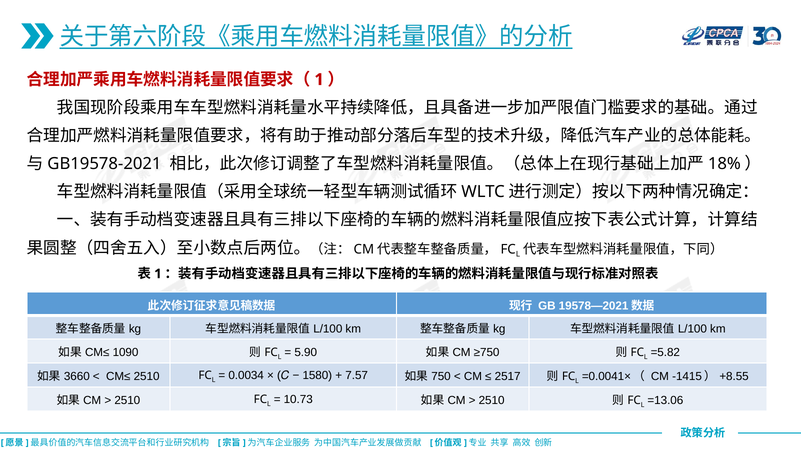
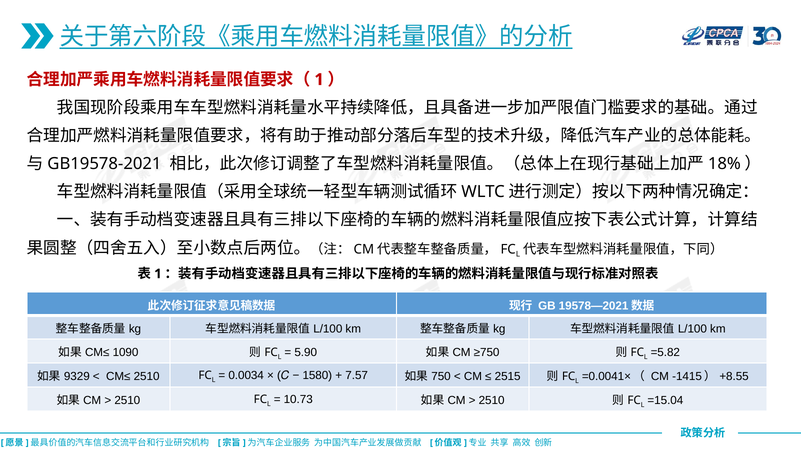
2517: 2517 -> 2515 (508, 377)
3660: 3660 -> 9329 (77, 377)
=13.06: =13.06 -> =15.04 (665, 401)
